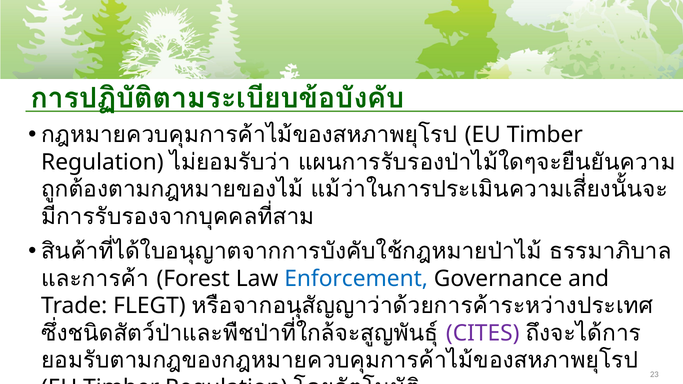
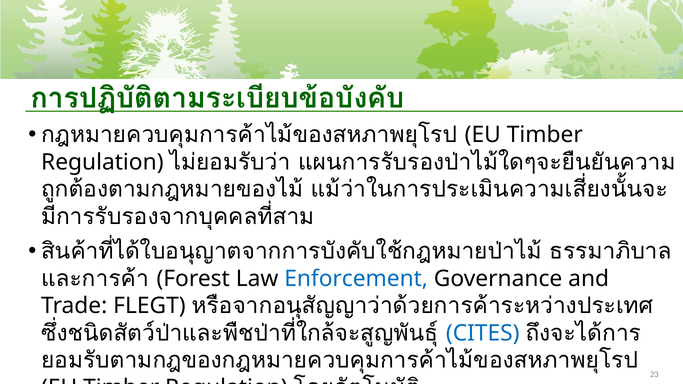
CITES colour: purple -> blue (483, 333)
